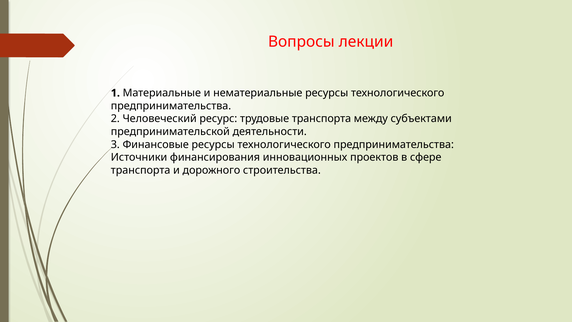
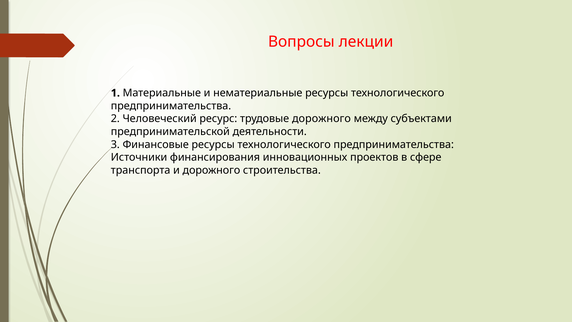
трудовые транспорта: транспорта -> дорожного (321, 119)
